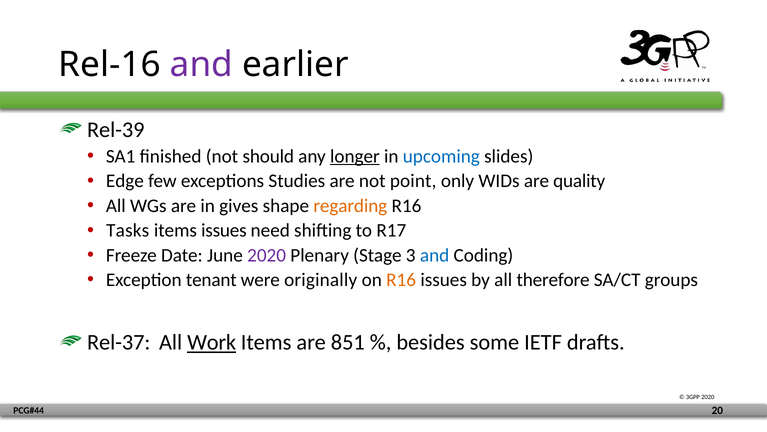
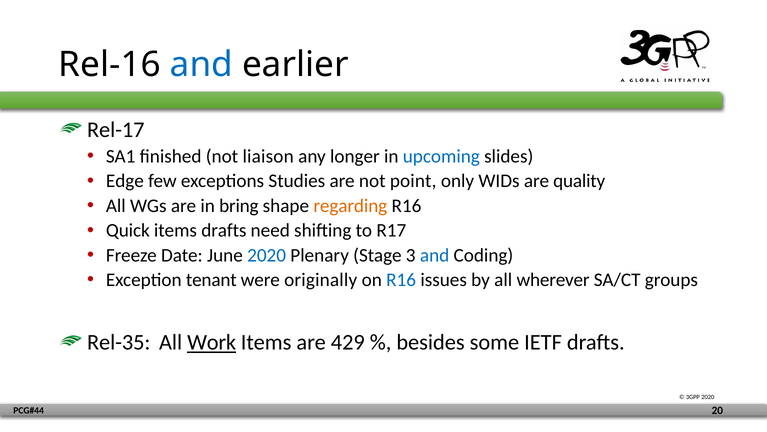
and colour: purple -> blue (201, 64)
Rel-39: Rel-39 -> Rel-17 (116, 130)
should: should -> liaison (268, 156)
longer underline: present -> none (355, 156)
gives: gives -> bring (239, 205)
Tasks: Tasks -> Quick (128, 230)
items issues: issues -> drafts (224, 230)
2020 colour: purple -> blue (267, 255)
R16 colour: orange -> blue (401, 280)
therefore: therefore -> wherever (553, 280)
Rel-37: Rel-37 -> Rel-35 (119, 342)
851: 851 -> 429 (348, 342)
